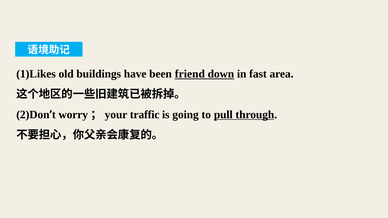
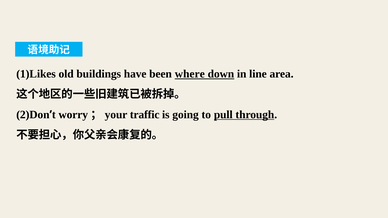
friend: friend -> where (190, 74)
fast: fast -> line (258, 74)
